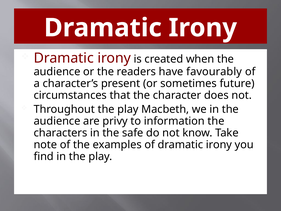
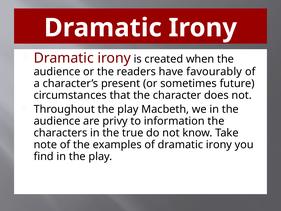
safe: safe -> true (133, 133)
